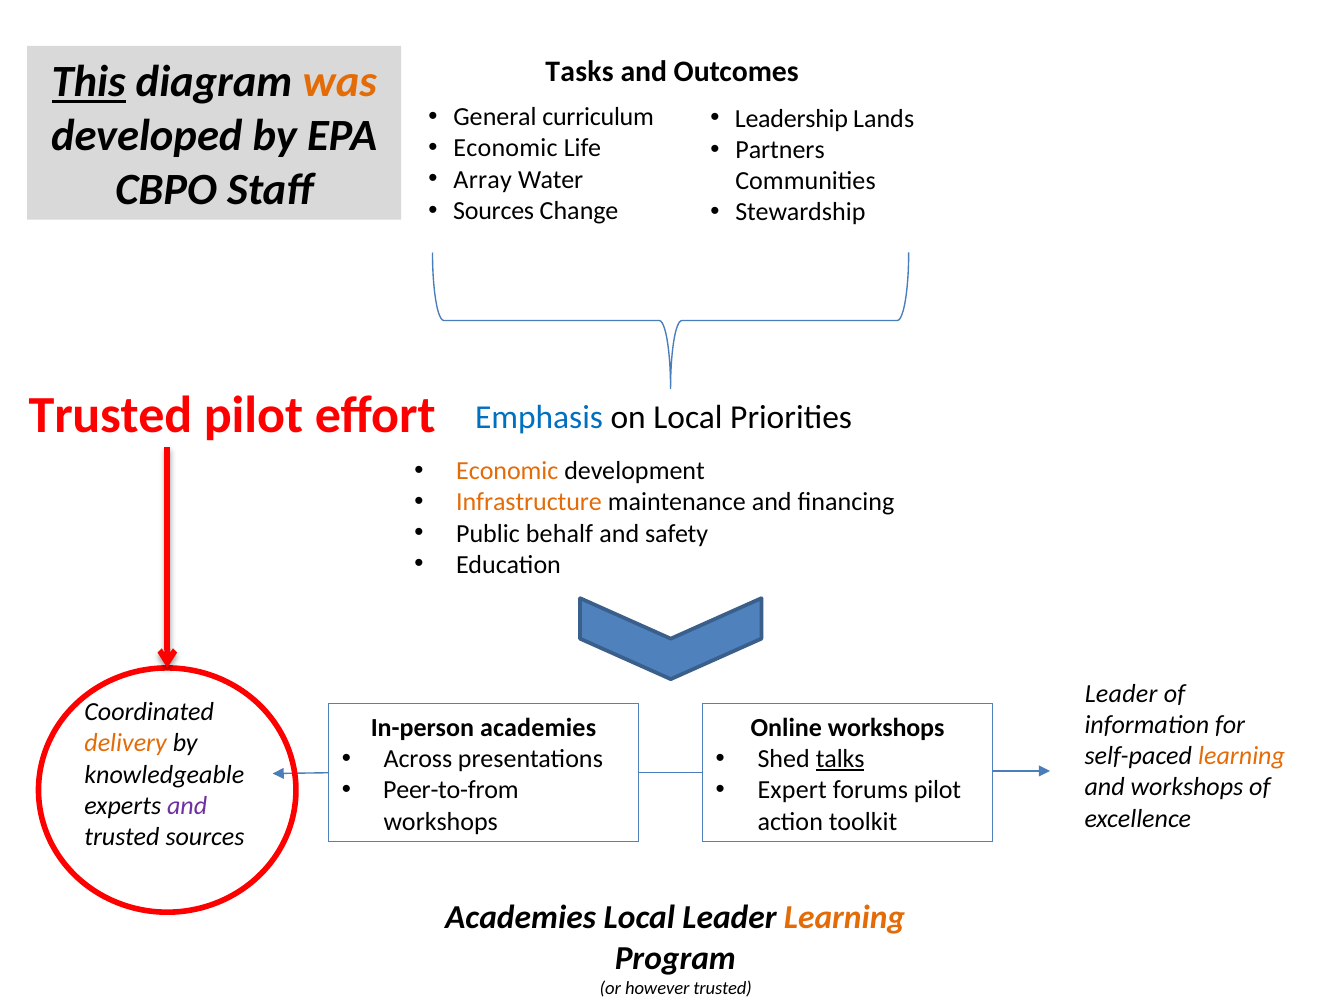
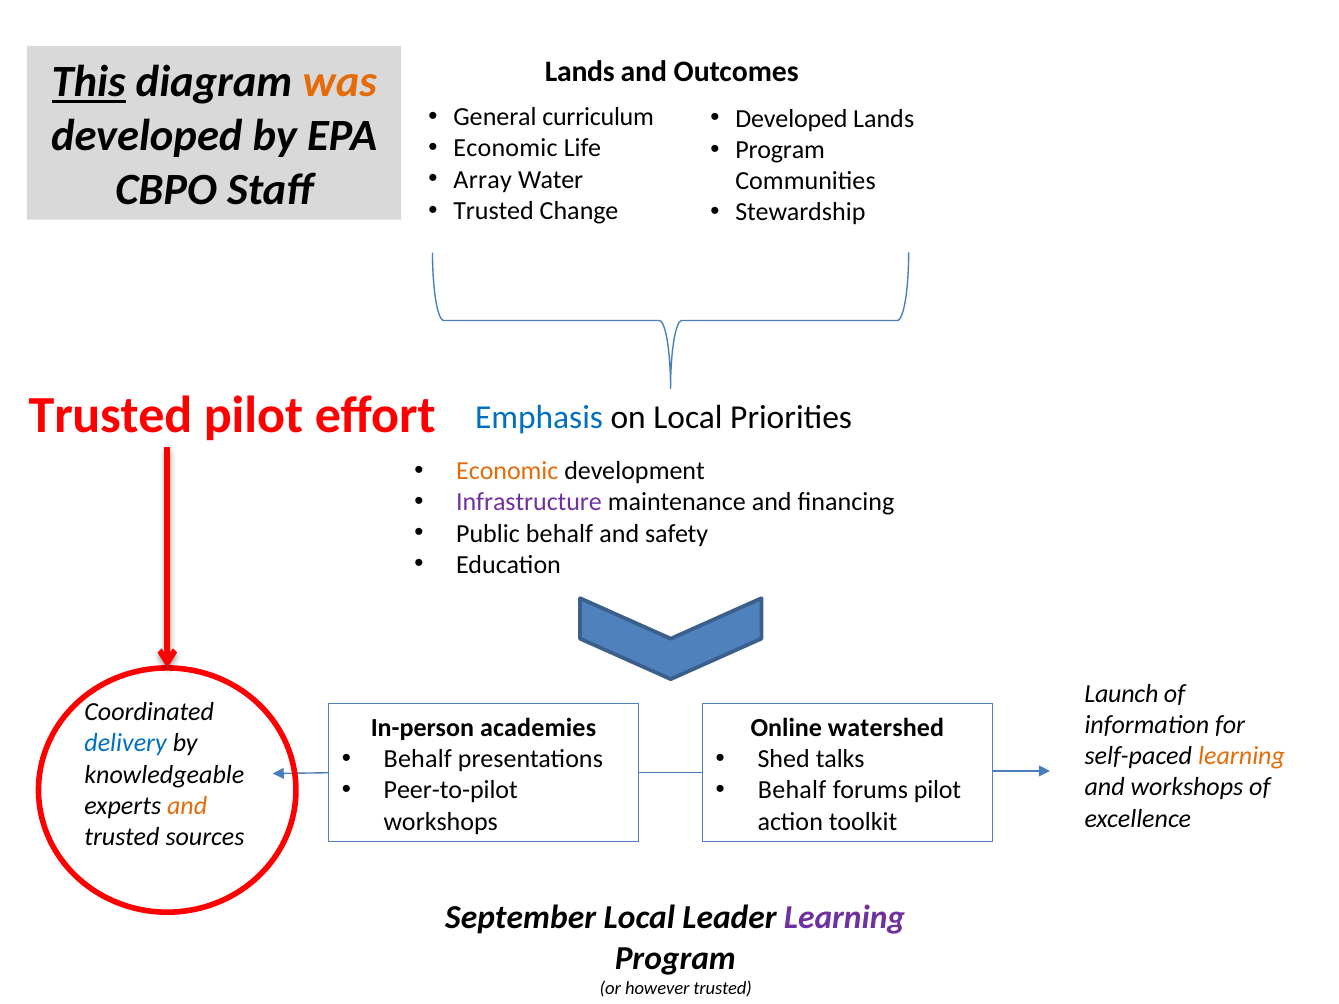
Tasks: Tasks -> Lands (580, 71)
Leadership: Leadership -> Developed (791, 119)
Partners: Partners -> Program (780, 150)
Sources: Sources -> Trusted (494, 211)
Infrastructure colour: orange -> purple (529, 502)
Leader: Leader -> Launch (1121, 694)
Online workshops: workshops -> watershed (886, 728)
delivery colour: orange -> blue (126, 743)
Across: Across -> Behalf (418, 759)
talks underline: present -> none (840, 759)
Peer-to-from: Peer-to-from -> Peer-to-pilot (451, 790)
Expert: Expert -> Behalf (792, 790)
and colour: purple -> orange (187, 806)
Academies: Academies -> September (521, 918)
Learning colour: orange -> purple (844, 918)
